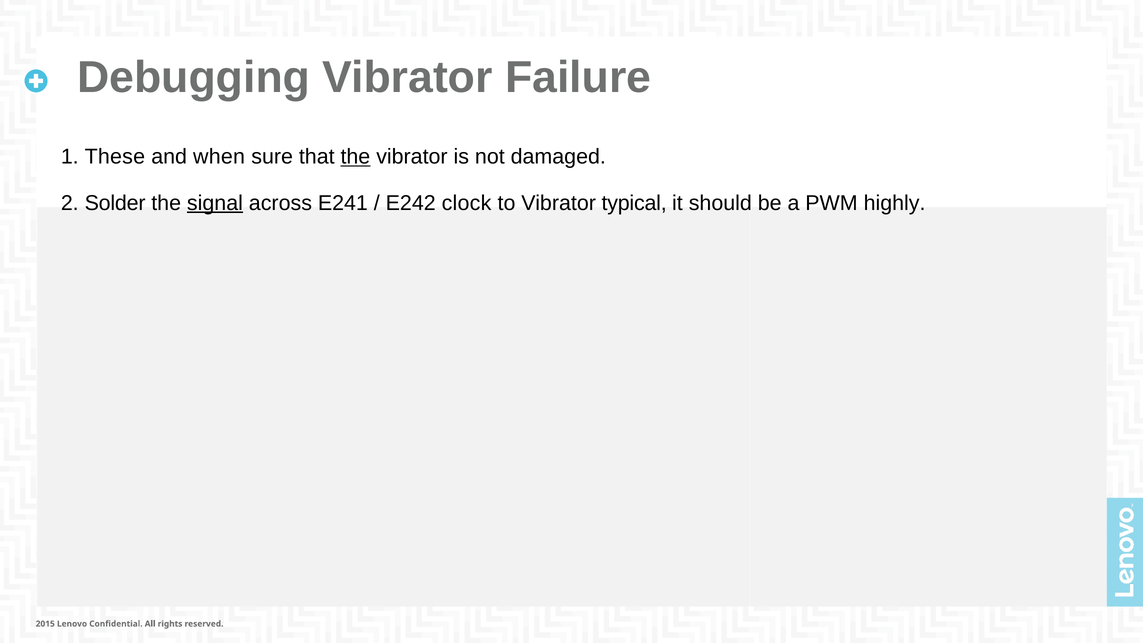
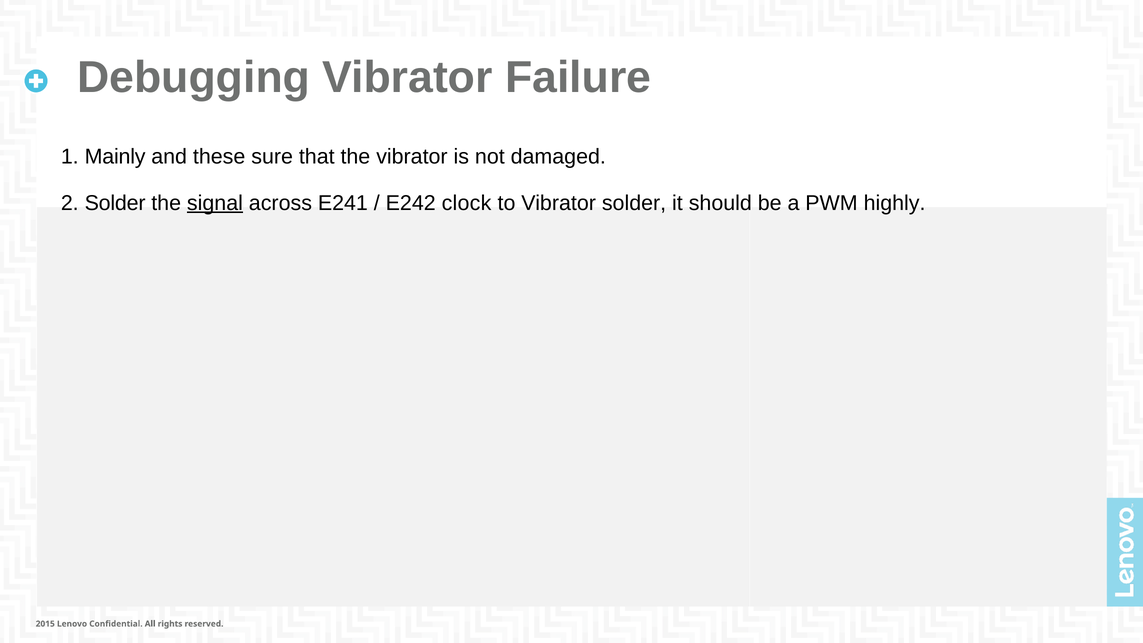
These: These -> Mainly (115, 157)
when: when -> these (219, 157)
the underline: present -> none (355, 157)
Vibrator typical: typical -> solder (634, 203)
